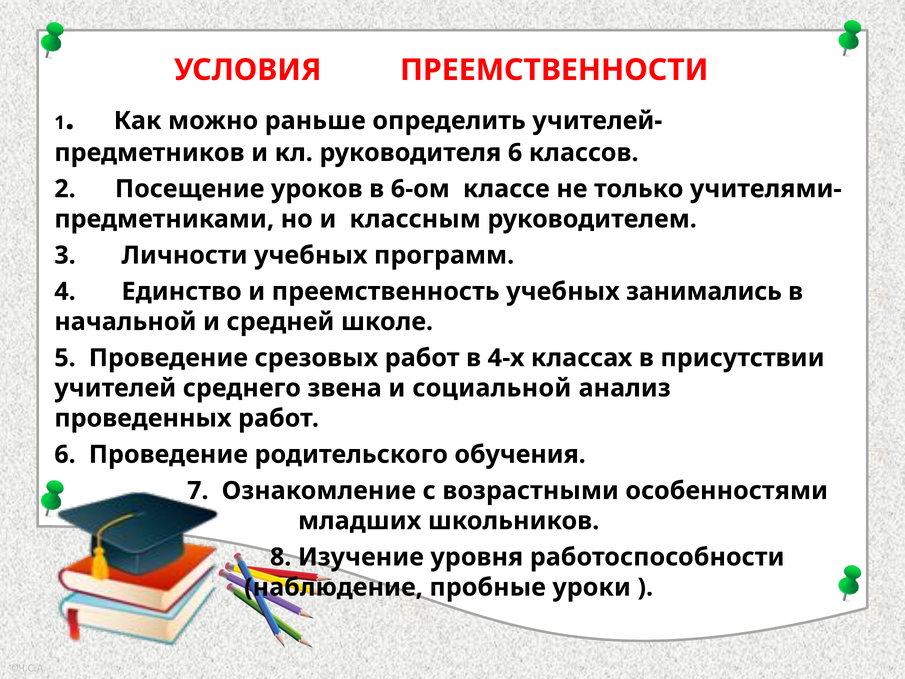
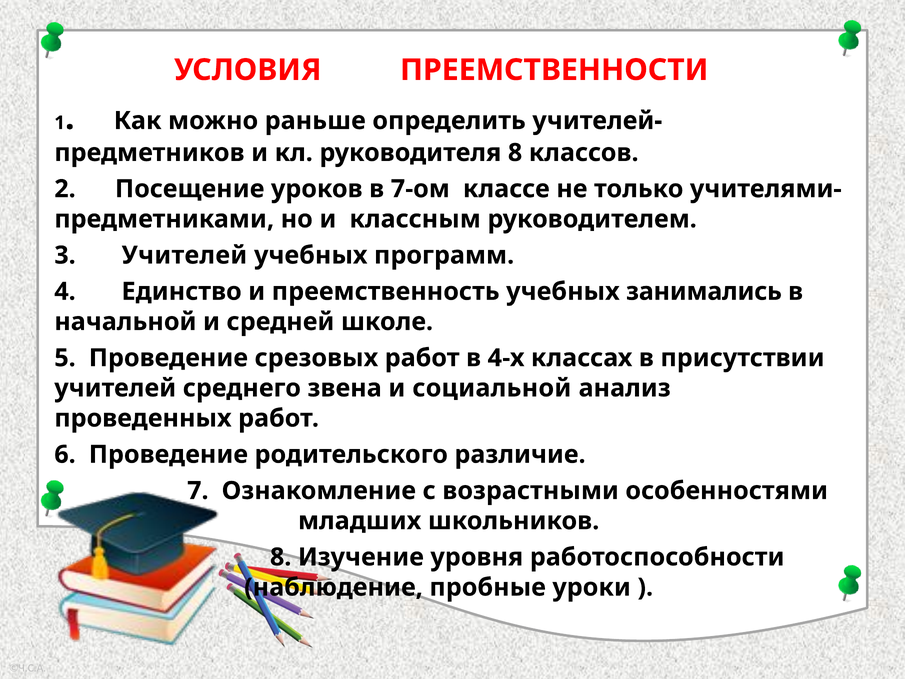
руководителя 6: 6 -> 8 (515, 153)
6-ом: 6-ом -> 7-ом (420, 189)
3 Личности: Личности -> Учителей (184, 255)
обучения: обучения -> различие (520, 454)
